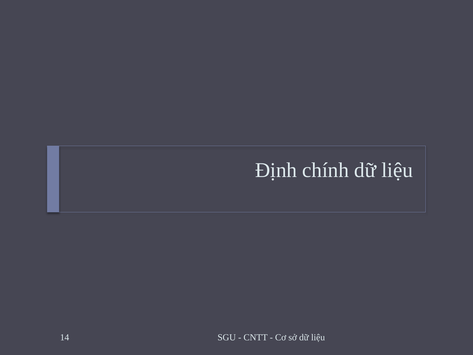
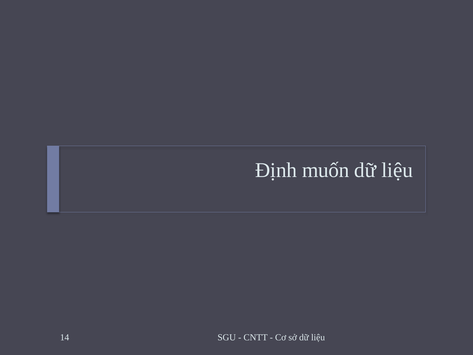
chính: chính -> muốn (326, 170)
